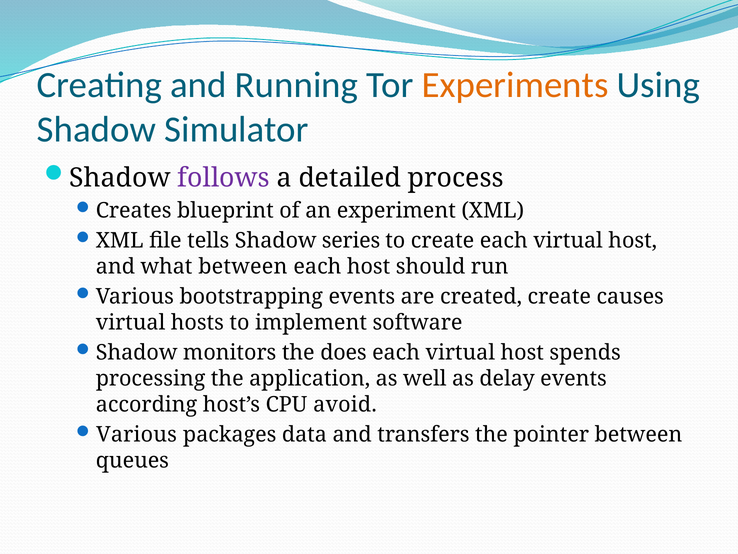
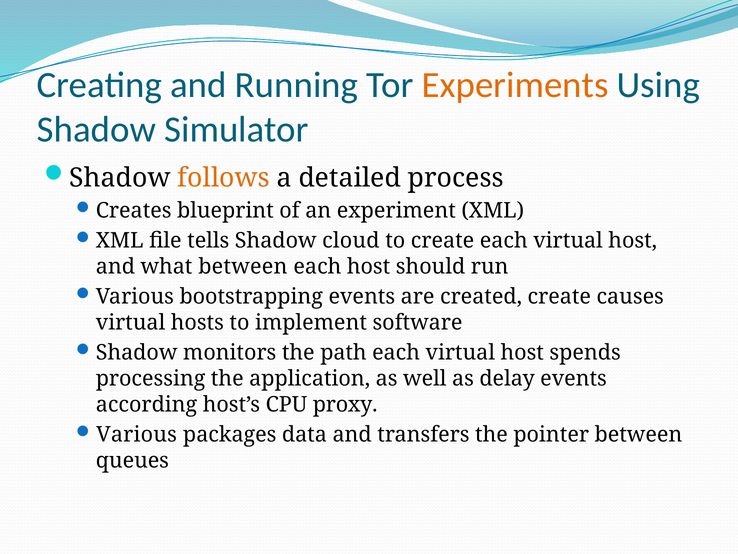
follows colour: purple -> orange (224, 178)
series: series -> cloud (351, 241)
does: does -> path (343, 353)
avoid: avoid -> proxy (345, 404)
